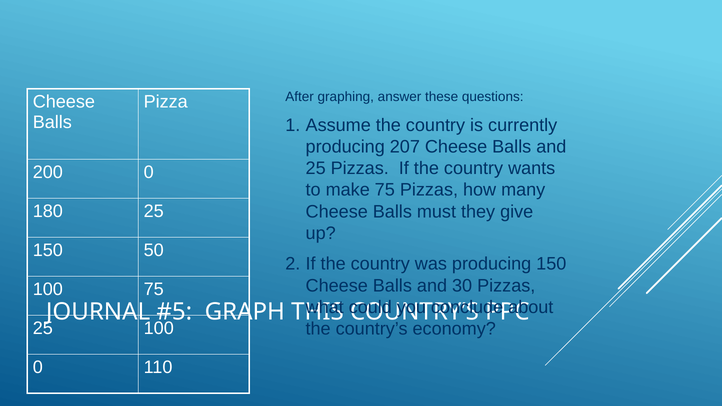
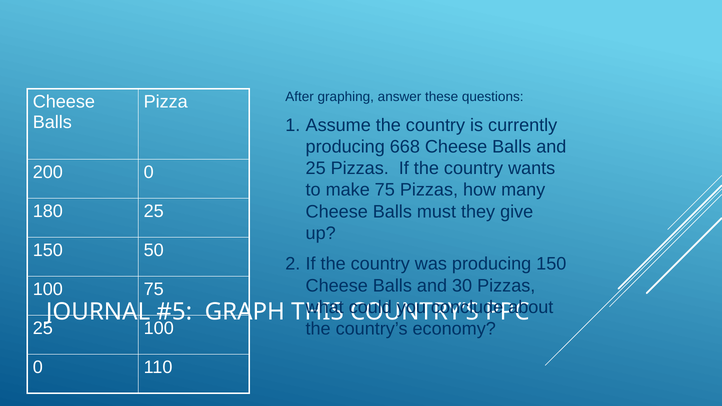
207: 207 -> 668 (405, 147)
